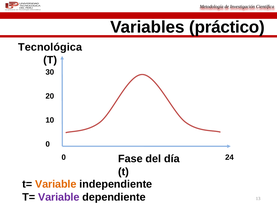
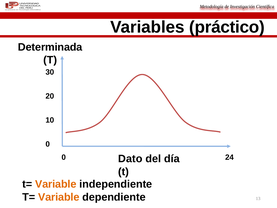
Tecnológica: Tecnológica -> Determinada (50, 47)
Fase: Fase -> Dato (130, 159)
Variable colour: purple -> orange (59, 197)
